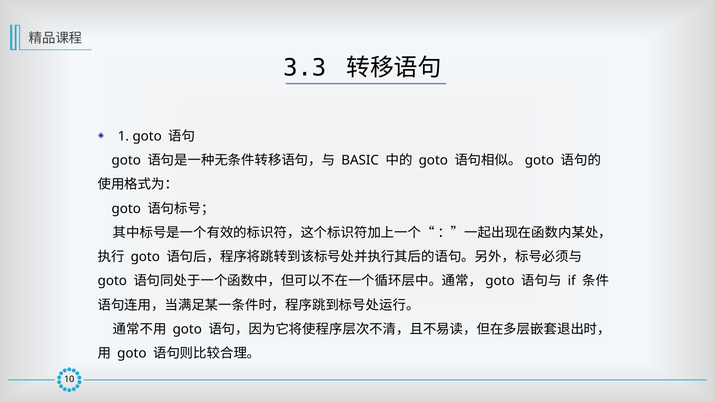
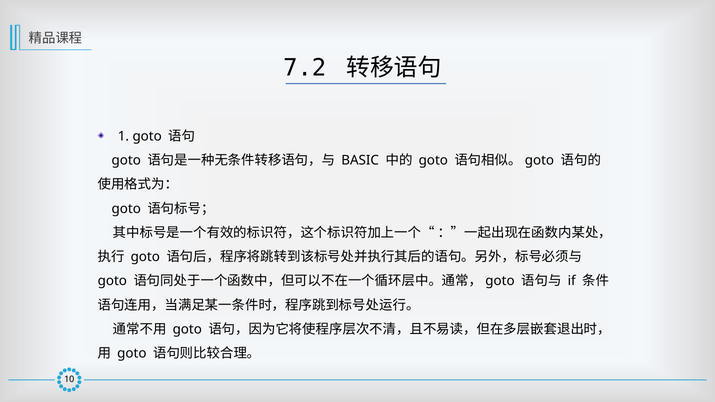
3.3: 3.3 -> 7.2 (305, 68)
